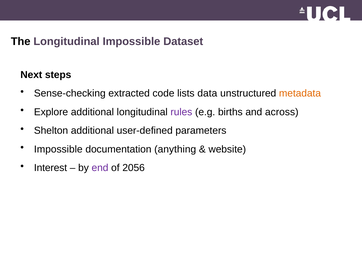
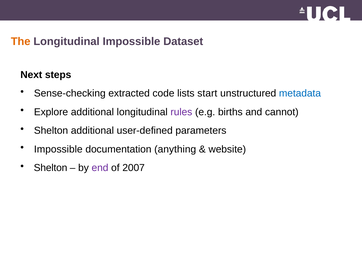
The colour: black -> orange (21, 42)
data: data -> start (207, 93)
metadata colour: orange -> blue (300, 93)
across: across -> cannot (282, 112)
Interest: Interest -> Shelton (51, 168)
2056: 2056 -> 2007 (134, 168)
